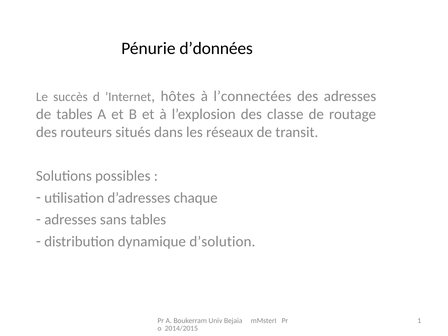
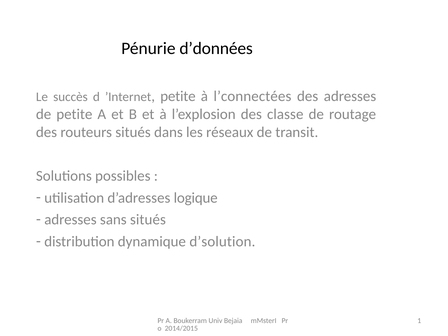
hôtes: hôtes -> petite (178, 96)
de tables: tables -> petite (74, 114)
chaque: chaque -> logique (196, 198)
sans tables: tables -> situés (148, 220)
